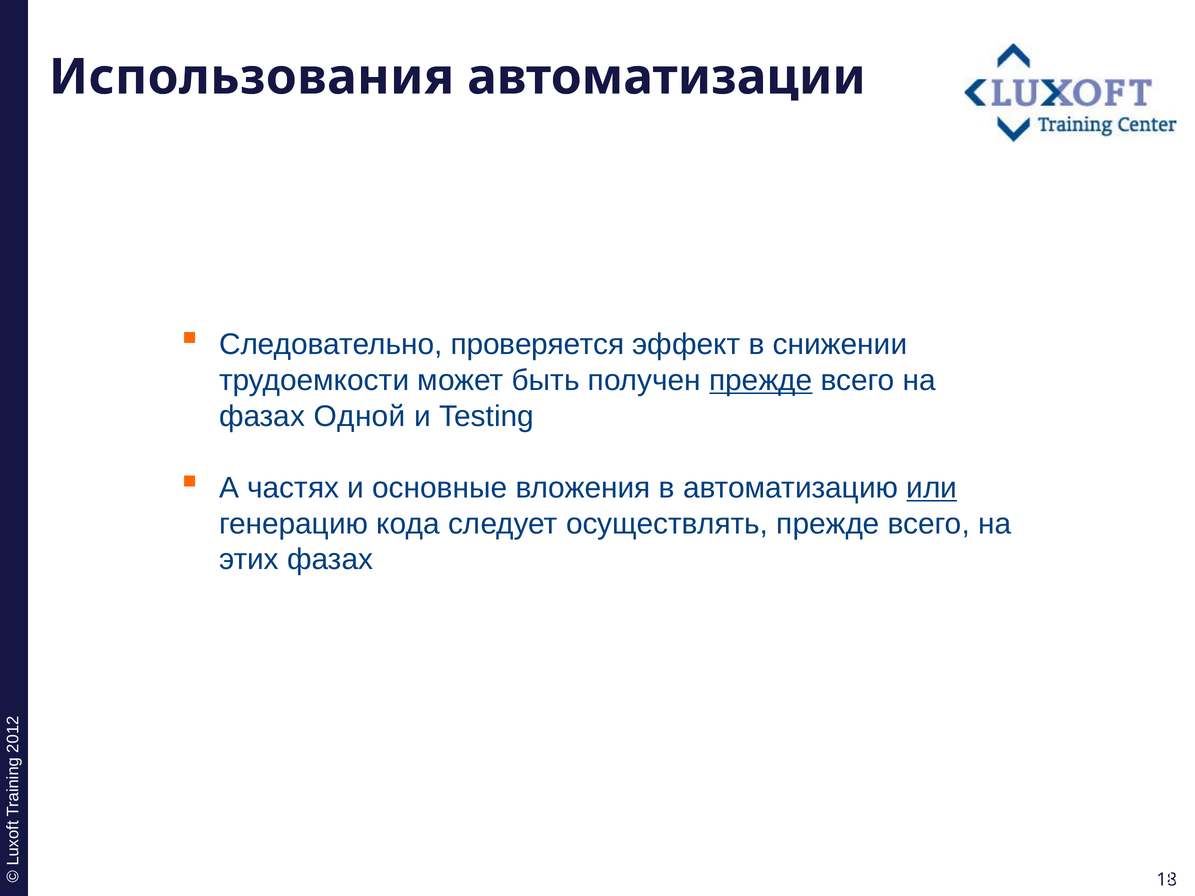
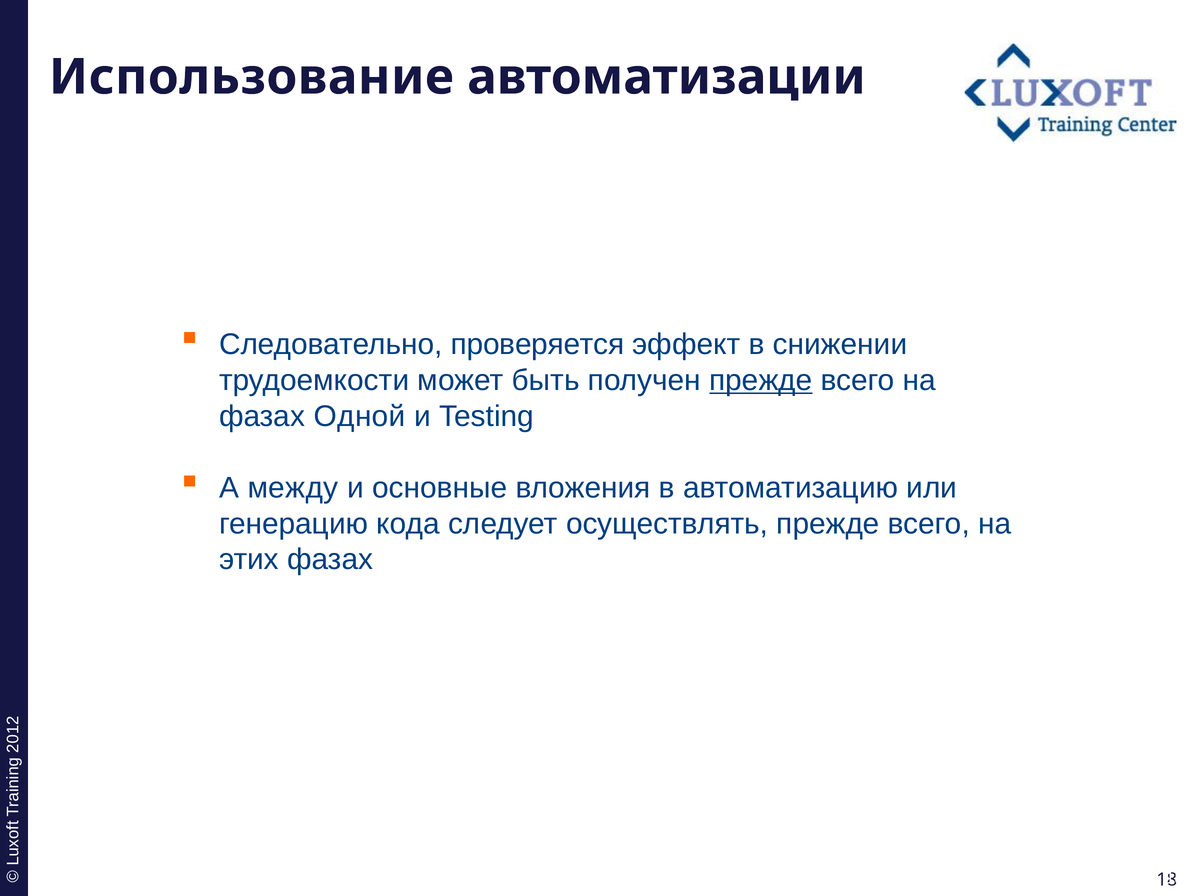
Использования: Использования -> Использование (251, 77)
частях: частях -> между (293, 488)
или underline: present -> none (932, 488)
